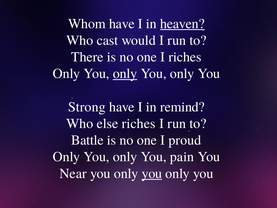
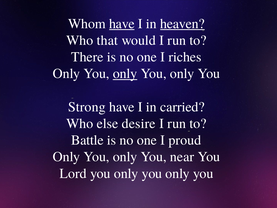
have underline: none -> present (122, 24)
cast: cast -> that (107, 40)
remind: remind -> carried (182, 107)
else riches: riches -> desire (139, 123)
pain: pain -> near (182, 157)
Near: Near -> Lord (73, 173)
you underline: present -> none (152, 173)
